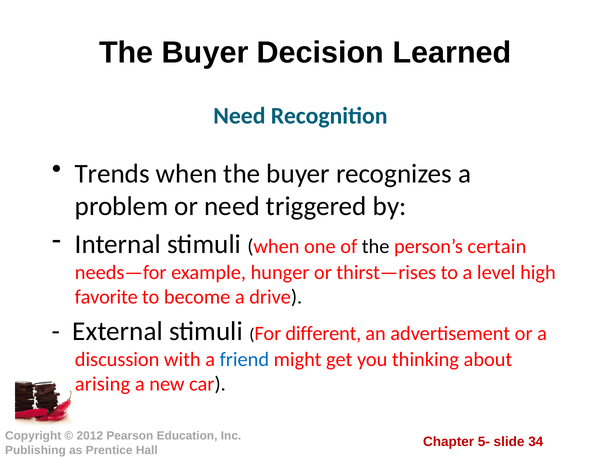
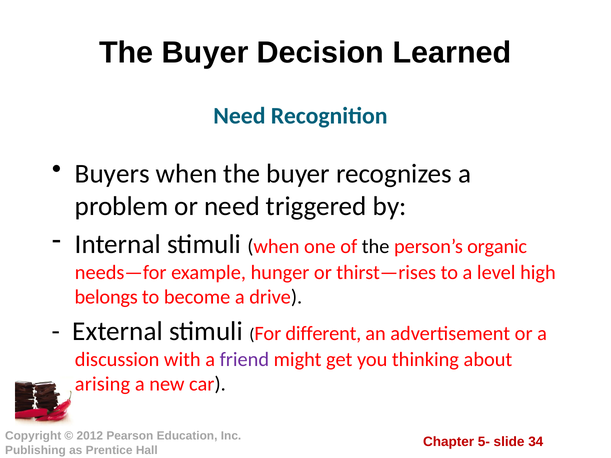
Trends: Trends -> Buyers (112, 174)
certain: certain -> organic (497, 247)
favorite: favorite -> belongs (106, 297)
friend colour: blue -> purple (244, 360)
